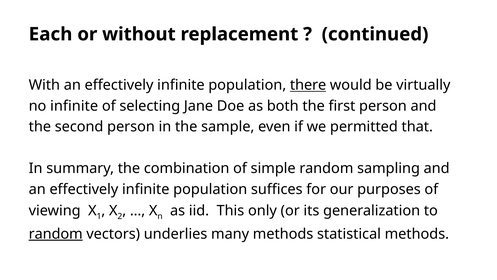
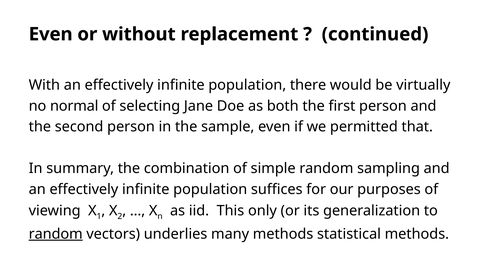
Each: Each -> Even (51, 34)
there underline: present -> none (308, 85)
no infinite: infinite -> normal (74, 106)
